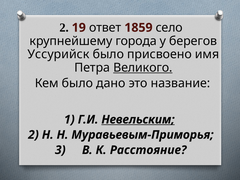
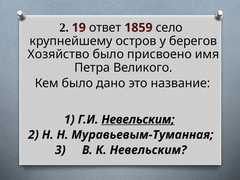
города: города -> остров (136, 41)
Уссурийск: Уссурийск -> Хозяйство (58, 54)
Великого underline: present -> none (143, 68)
Муравьевым-Приморья: Муравьевым-Приморья -> Муравьевым-Туманная (142, 135)
К Расстояние: Расстояние -> Невельским (148, 150)
